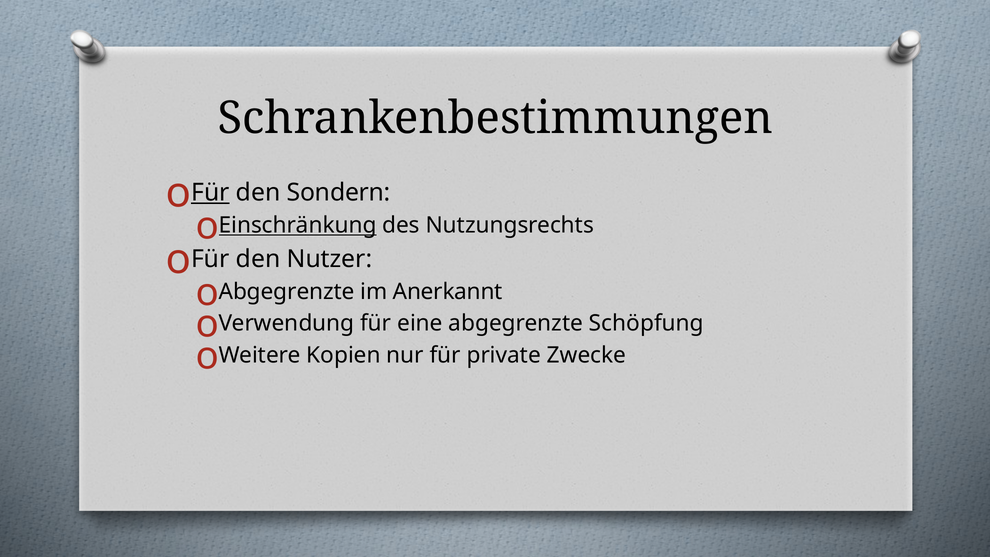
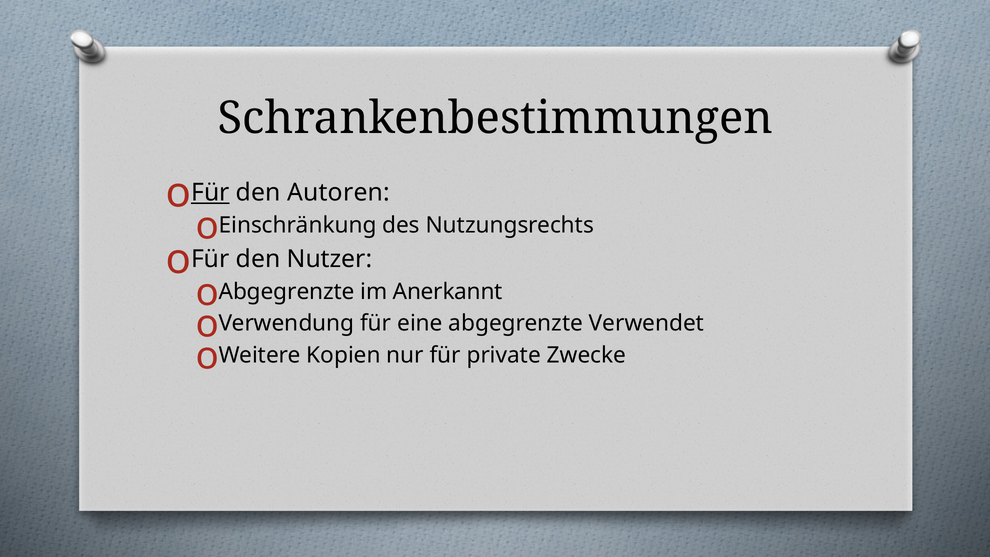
Sondern: Sondern -> Autoren (338, 192)
Einschränkung underline: present -> none (298, 225)
Schöpfung: Schöpfung -> Verwendet (646, 323)
